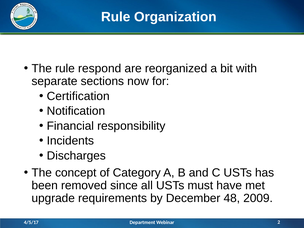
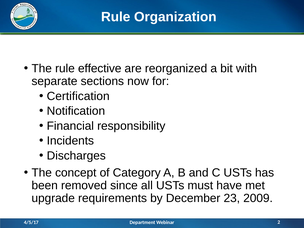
respond: respond -> effective (100, 69)
48: 48 -> 23 (232, 198)
